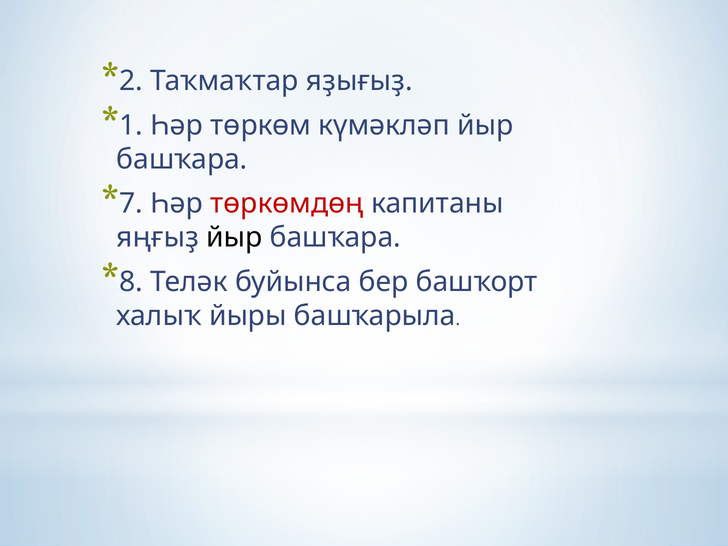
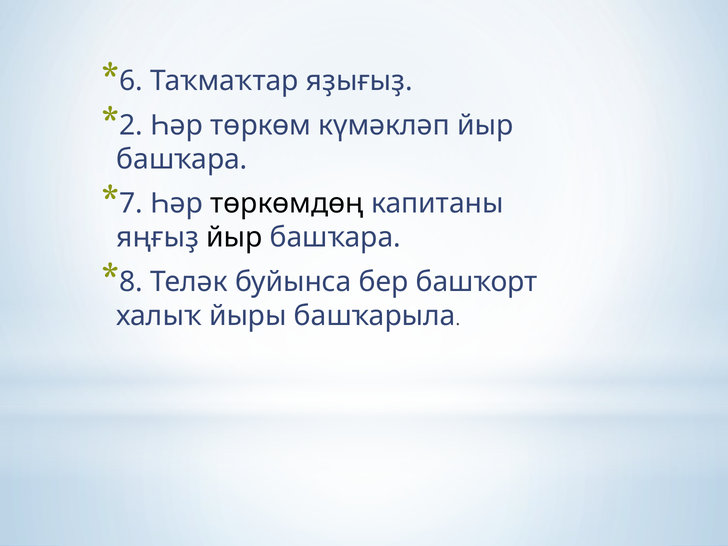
2: 2 -> 6 (131, 81)
1: 1 -> 2 (131, 125)
төркөмдөң colour: red -> black (287, 203)
